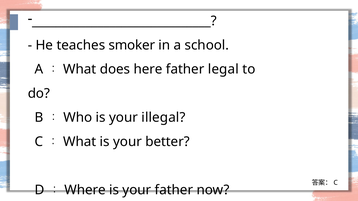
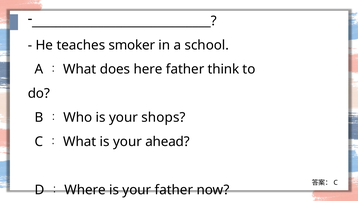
legal: legal -> think (223, 69)
illegal: illegal -> shops (163, 118)
better: better -> ahead (168, 142)
